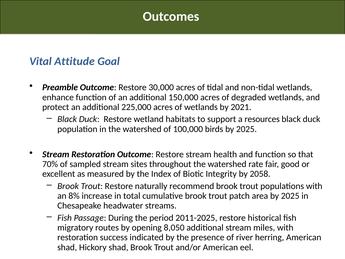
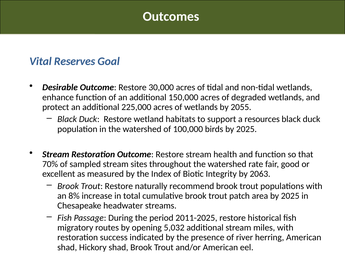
Attitude: Attitude -> Reserves (75, 61)
Preamble: Preamble -> Desirable (60, 87)
2021: 2021 -> 2055 (241, 107)
2058: 2058 -> 2063 (260, 174)
8,050: 8,050 -> 5,032 (174, 227)
